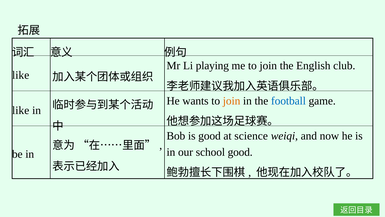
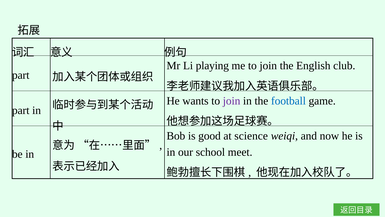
like: like -> part (21, 75)
join colour: orange -> purple (232, 101)
like: like -> part (21, 110)
school good: good -> meet (240, 152)
